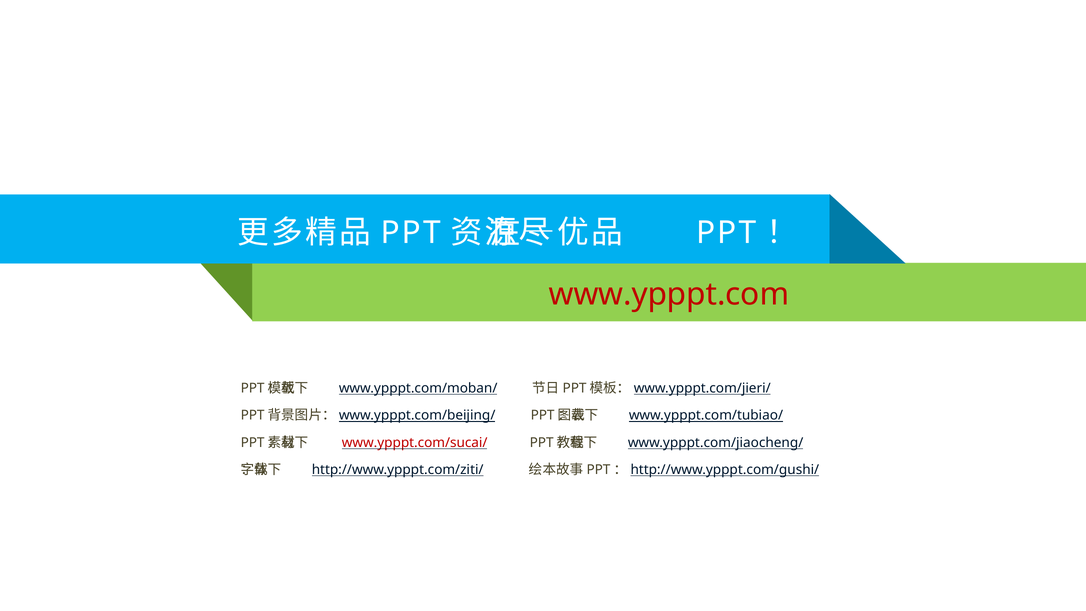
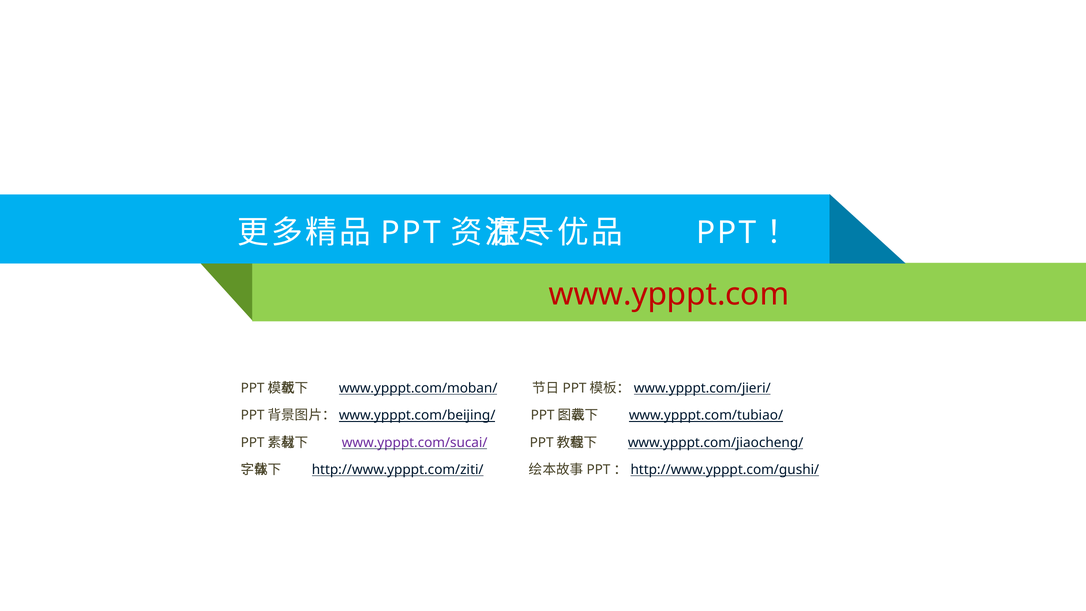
www.ypppt.com/sucai/ colour: red -> purple (415, 442)
